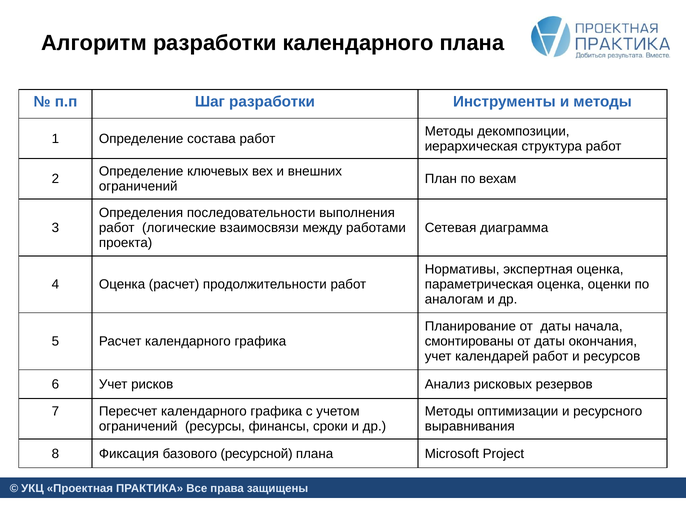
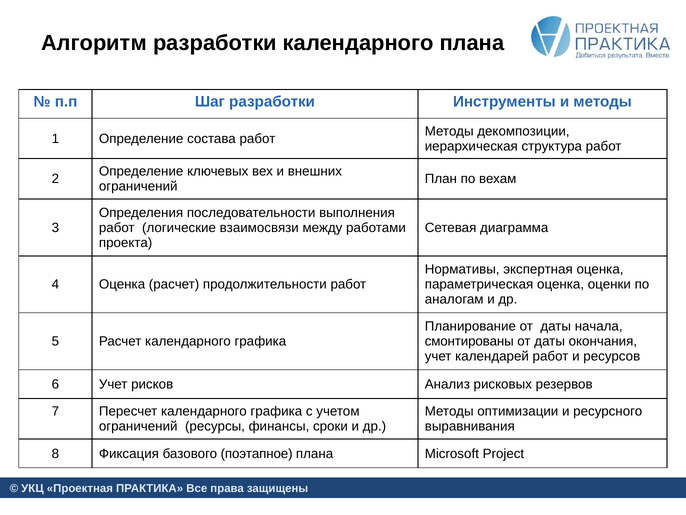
ресурсной: ресурсной -> поэтапное (257, 453)
